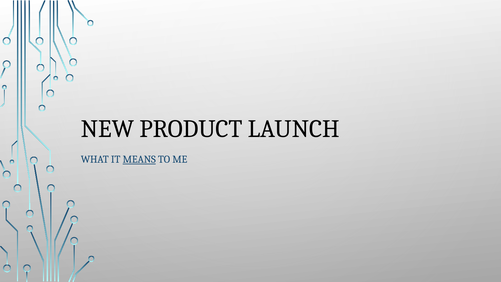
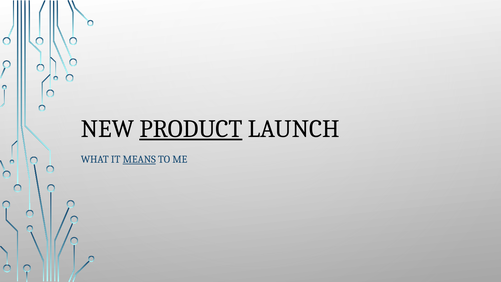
PRODUCT underline: none -> present (191, 129)
